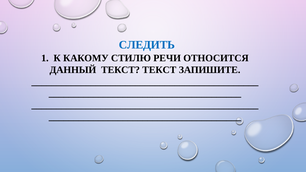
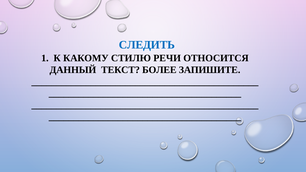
ТЕКСТ ТЕКСТ: ТЕКСТ -> БОЛЕЕ (159, 70)
